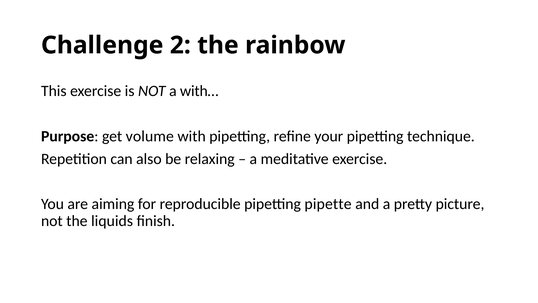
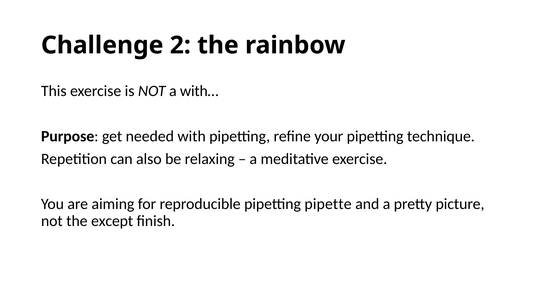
volume: volume -> needed (150, 136)
liquids: liquids -> except (112, 221)
